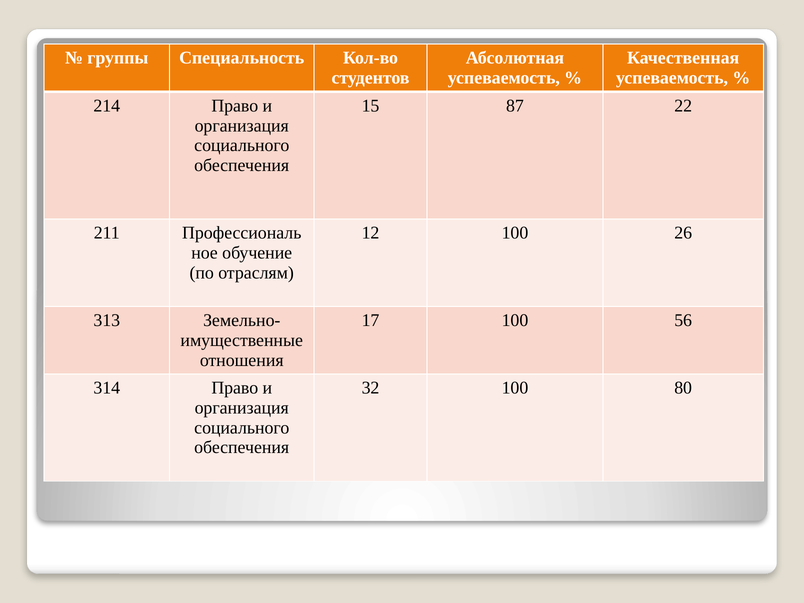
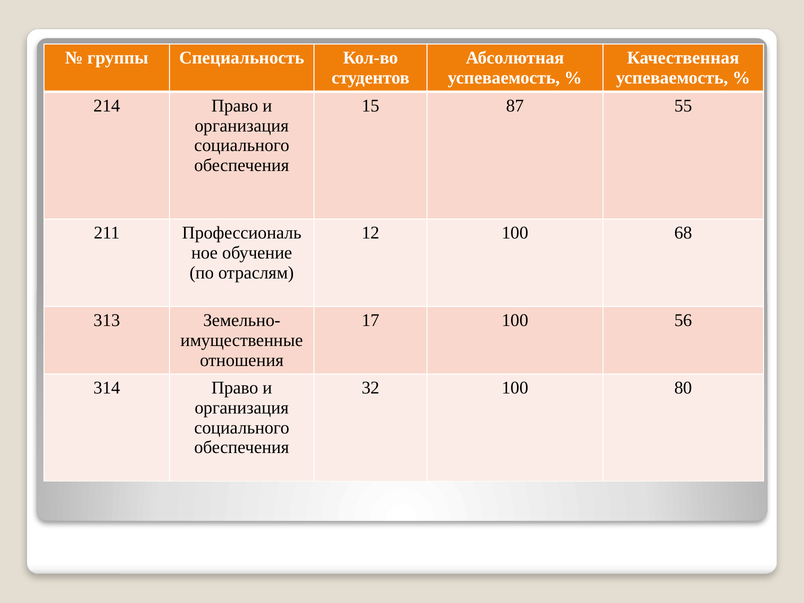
22: 22 -> 55 (683, 106)
26: 26 -> 68 (683, 233)
